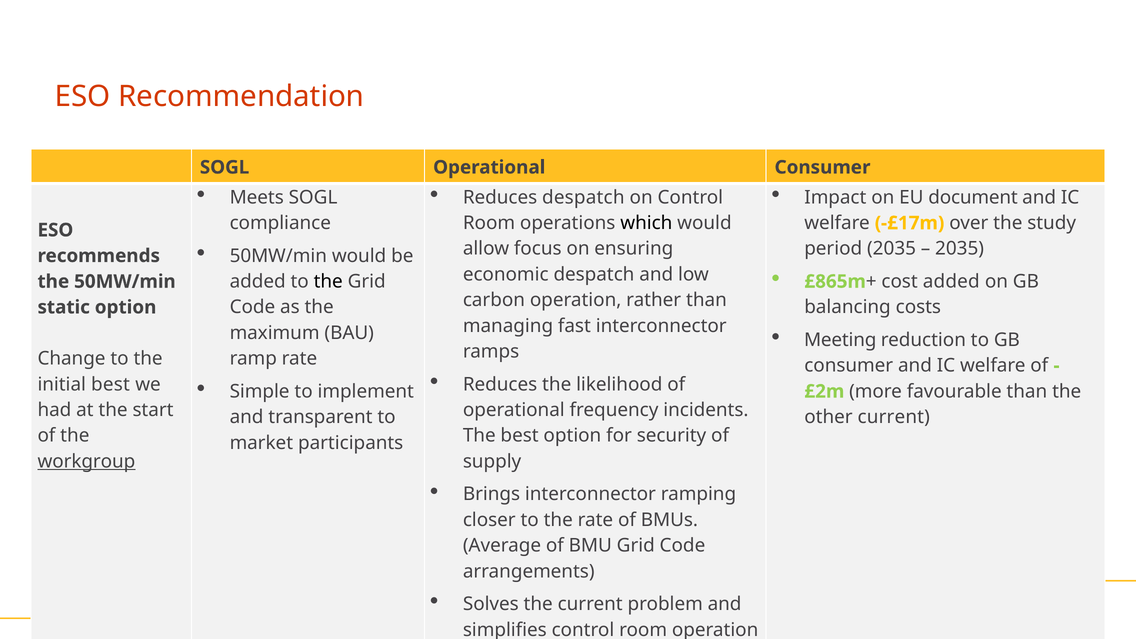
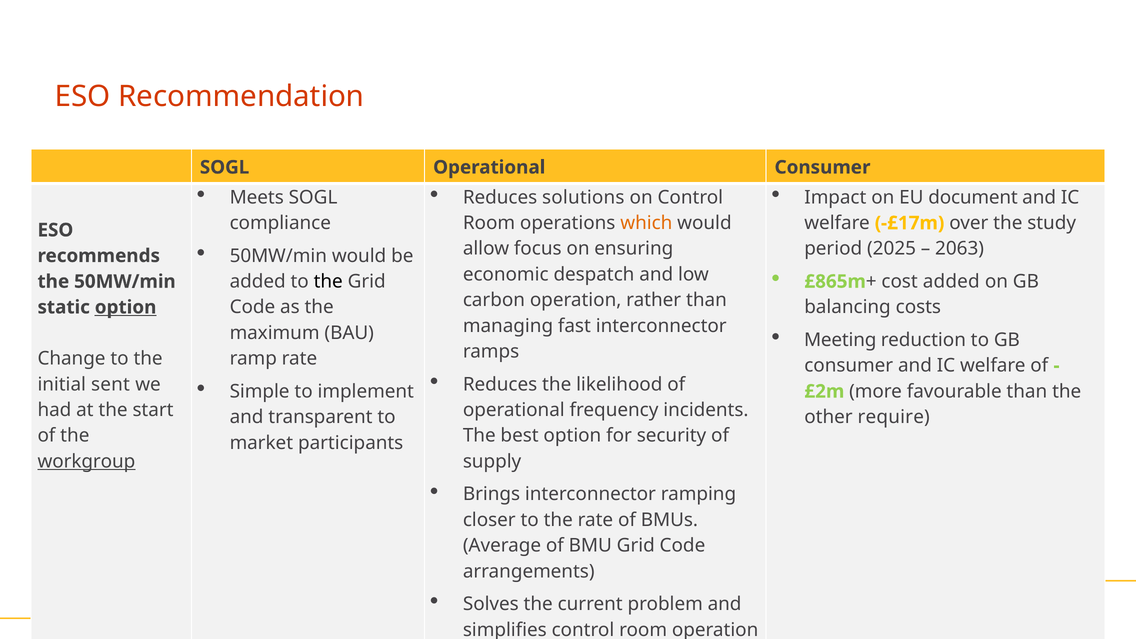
Reduces despatch: despatch -> solutions (583, 197)
which colour: black -> orange (646, 223)
period 2035: 2035 -> 2025 (892, 249)
2035: 2035 -> 2063 (960, 249)
option underline: none -> present (126, 307)
initial best: best -> sent (110, 384)
other current: current -> require (894, 417)
